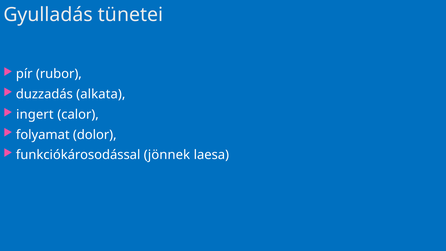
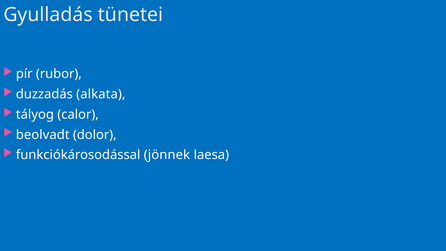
ingert: ingert -> tályog (35, 114)
folyamat: folyamat -> beolvadt (43, 135)
